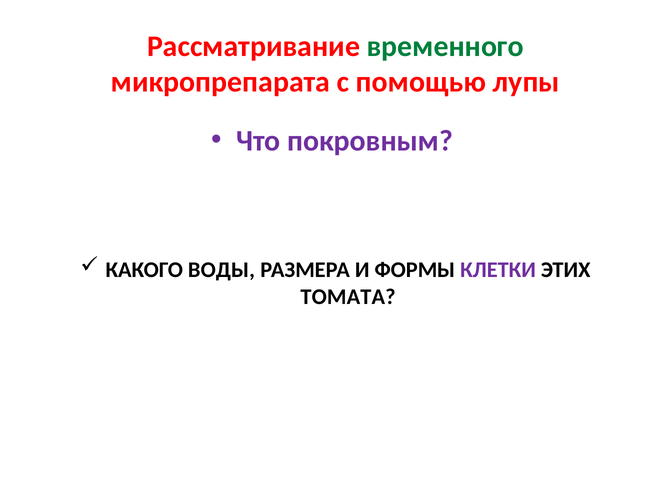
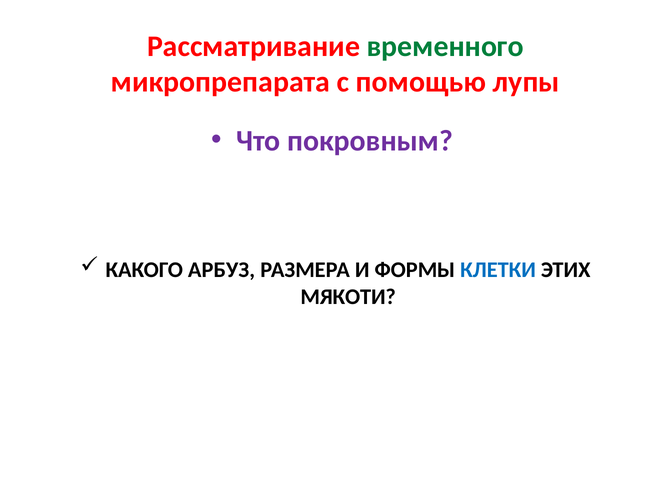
ВОДЫ: ВОДЫ -> АРБУЗ (222, 270)
КЛЕТКИ colour: purple -> blue (498, 270)
ТОМАТА: ТОМАТА -> МЯКОТИ (348, 297)
